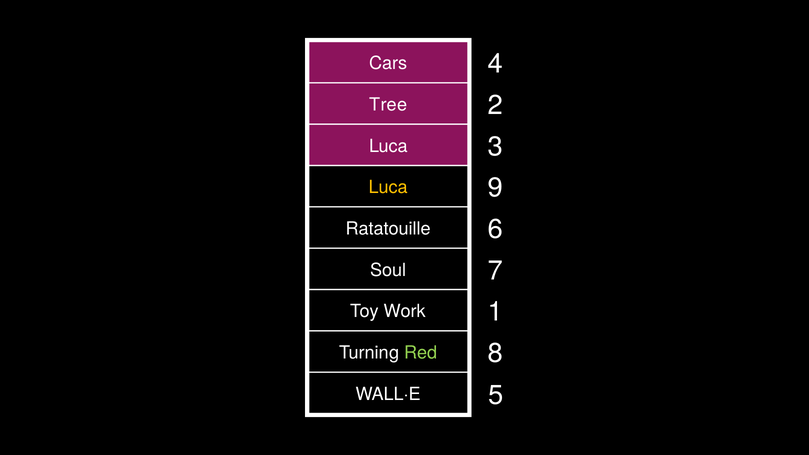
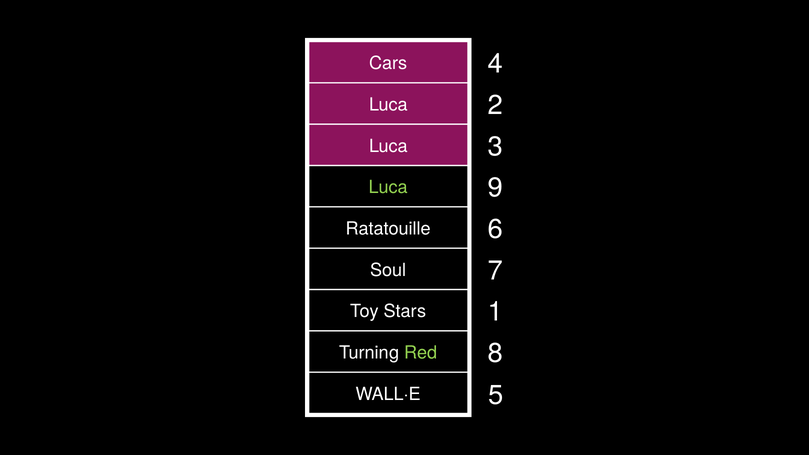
Tree: Tree -> Luca (388, 105)
Luca colour: yellow -> light green (388, 187)
Work: Work -> Stars (405, 311)
